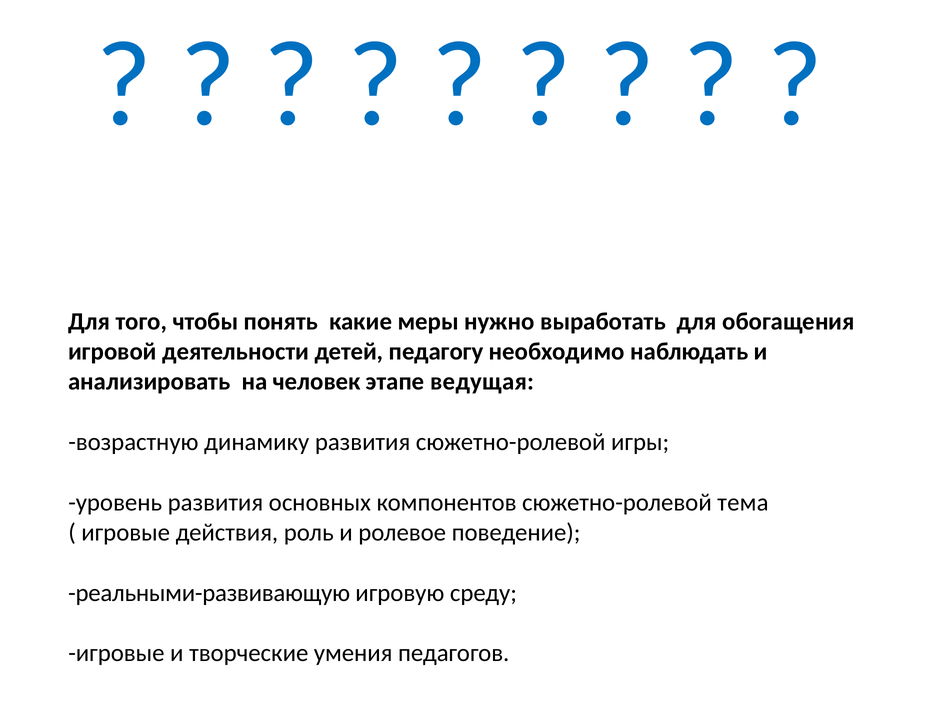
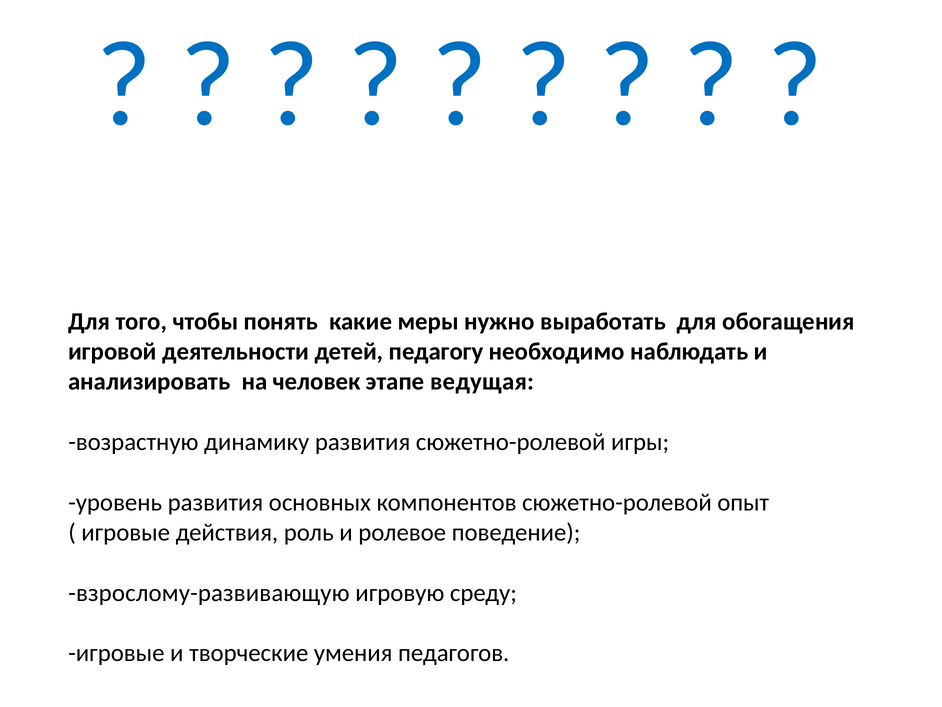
тема: тема -> опыт (743, 502)
реальными-развивающую: реальными-развивающую -> взрослому-развивающую (209, 592)
